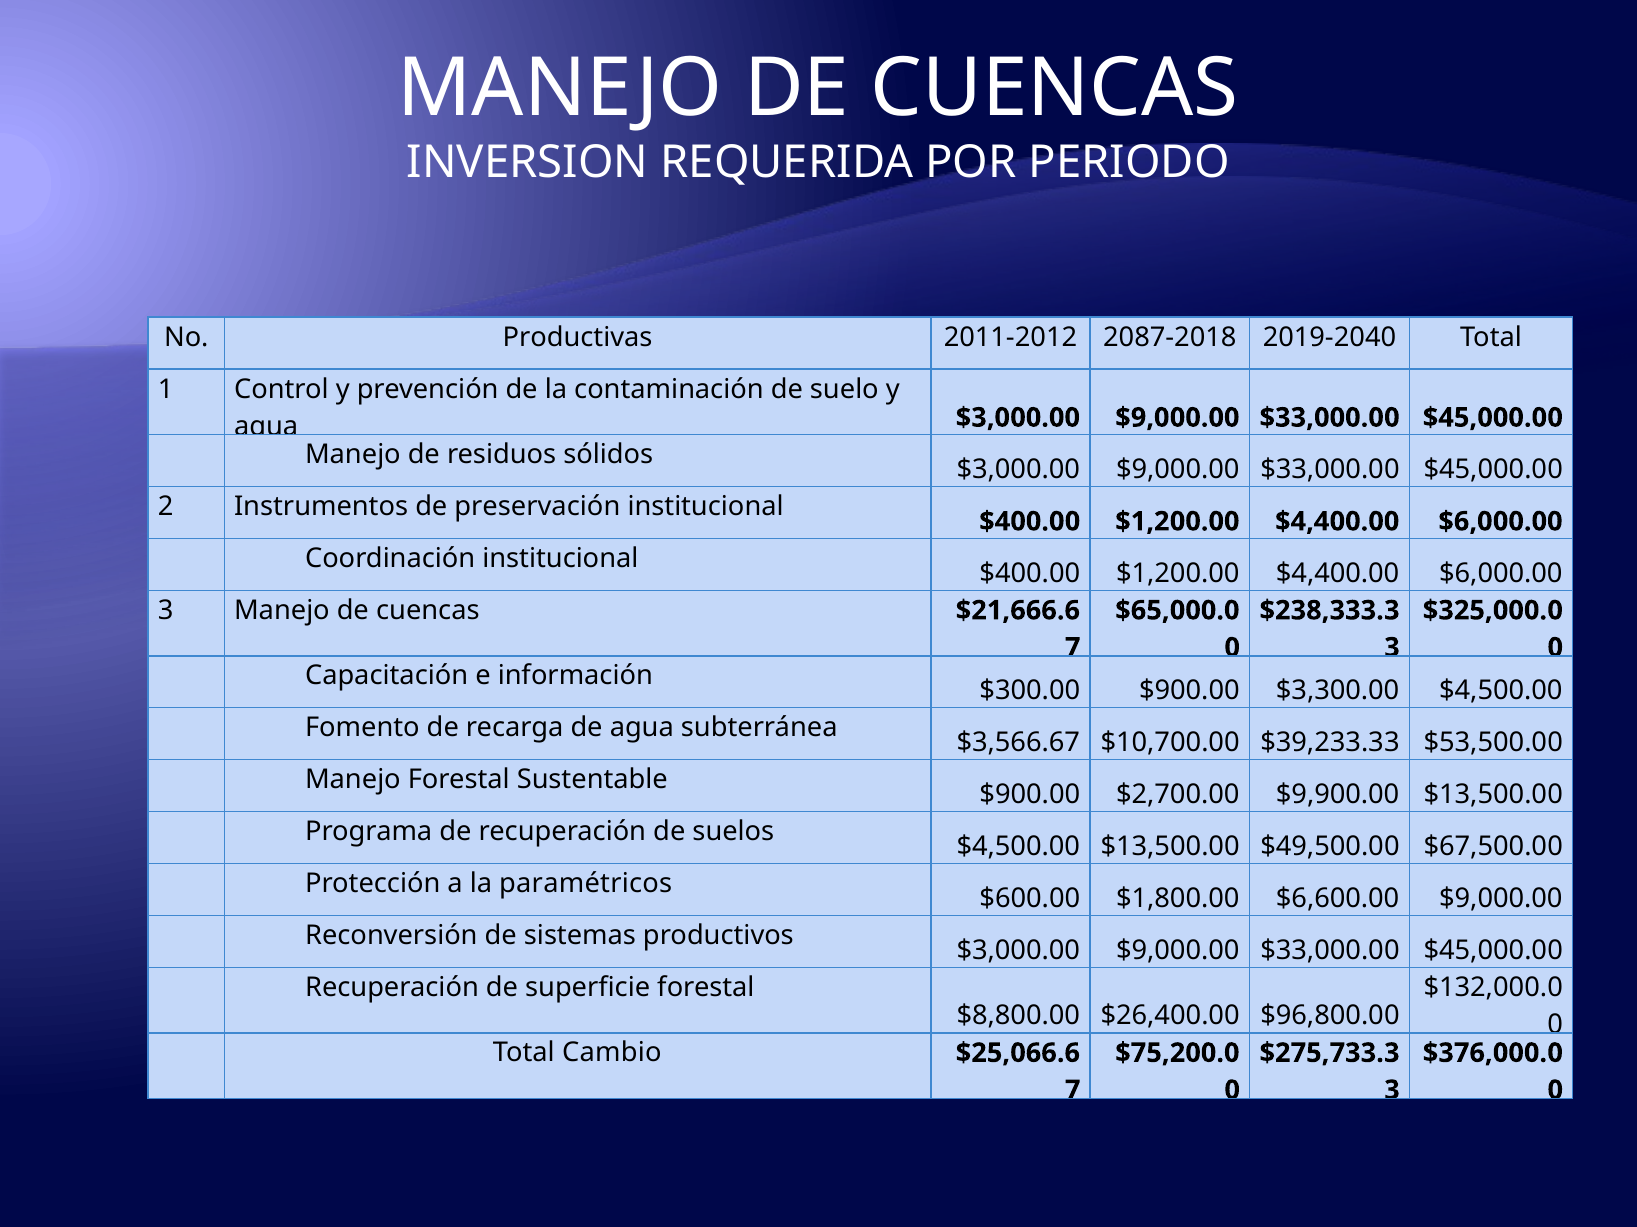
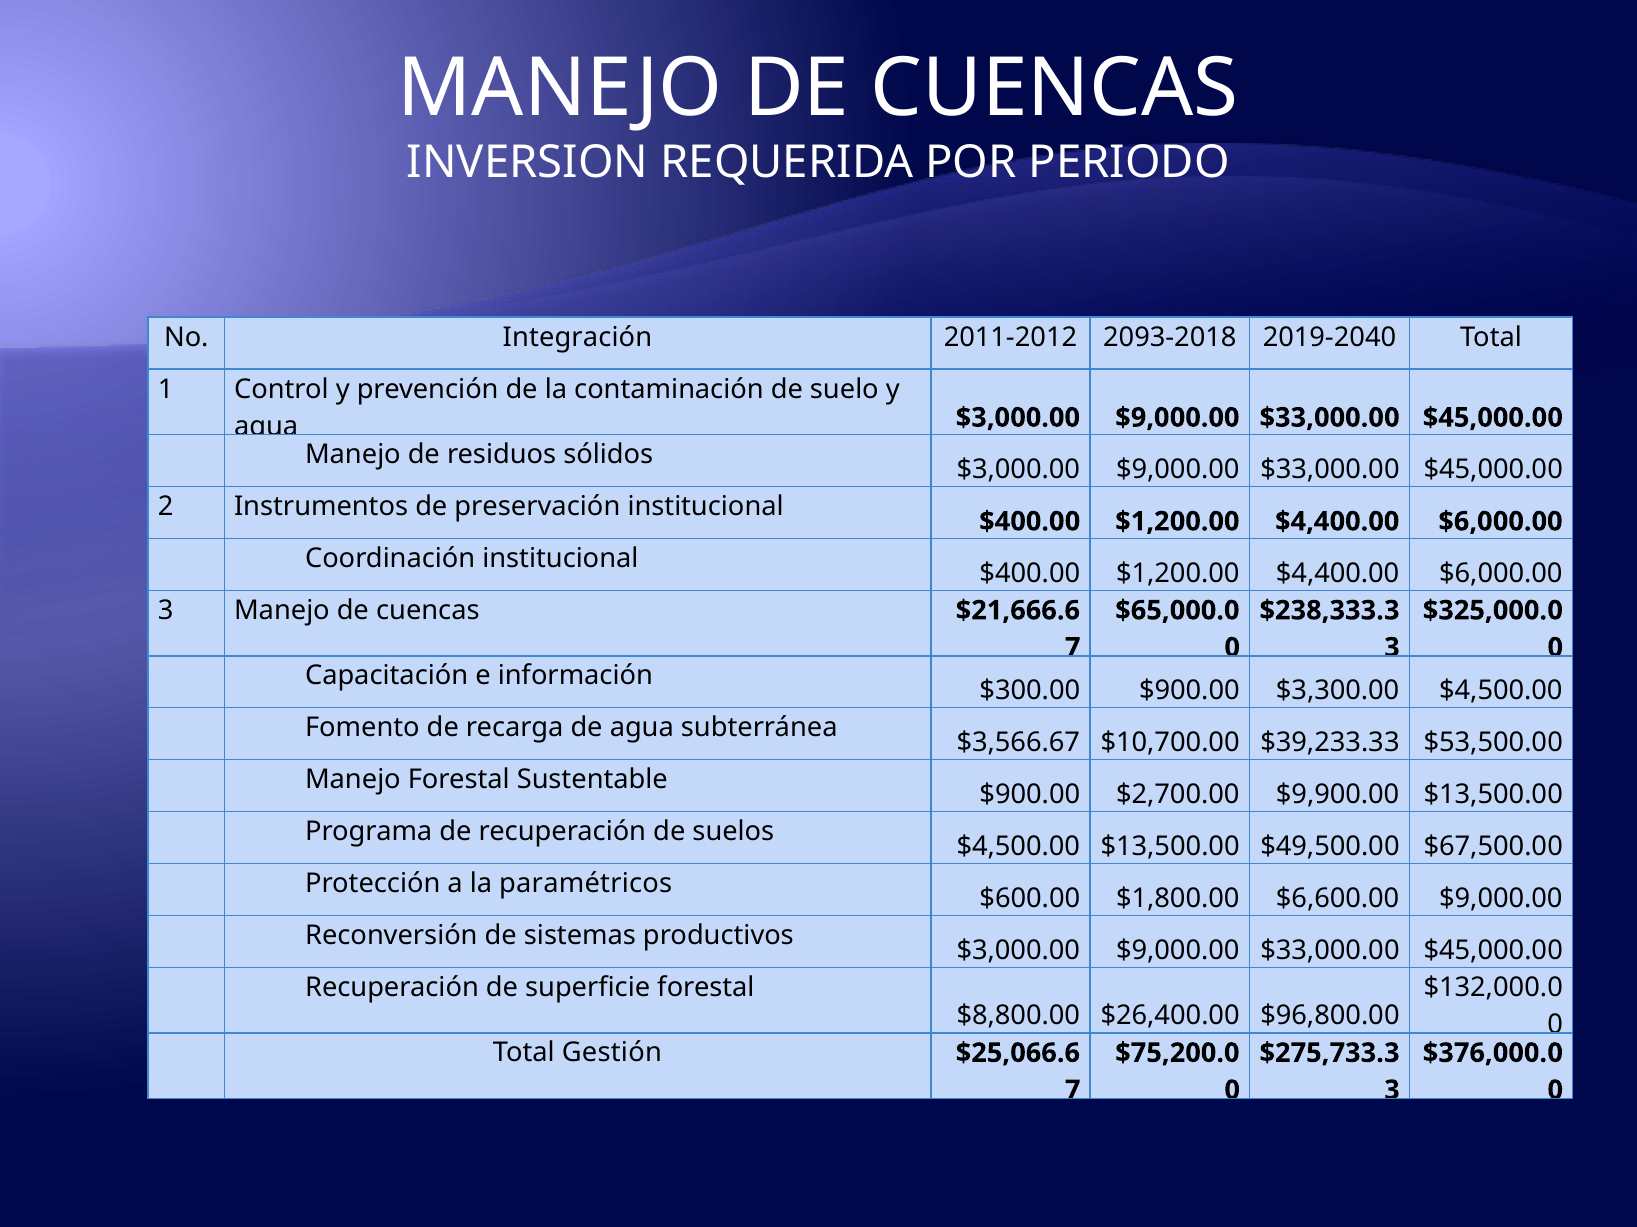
Productivas: Productivas -> Integración (577, 338)
2087-2018: 2087-2018 -> 2093-2018 (1170, 338)
Cambio: Cambio -> Gestión (612, 1054)
